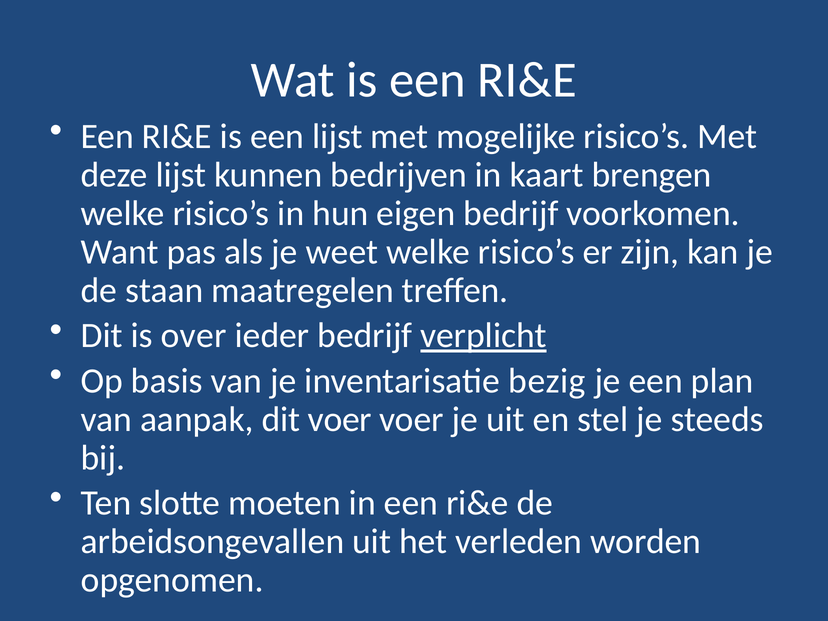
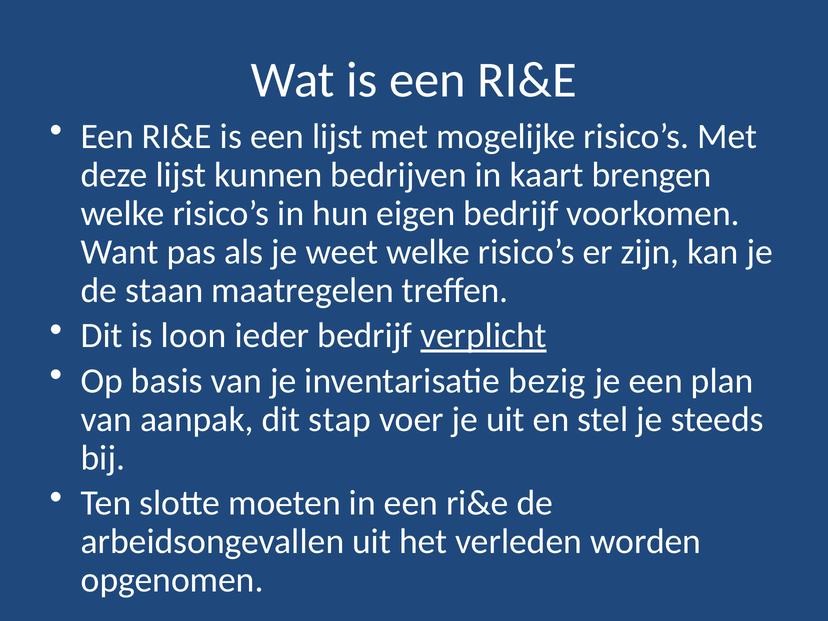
over: over -> loon (194, 336)
dit voer: voer -> stap (340, 419)
